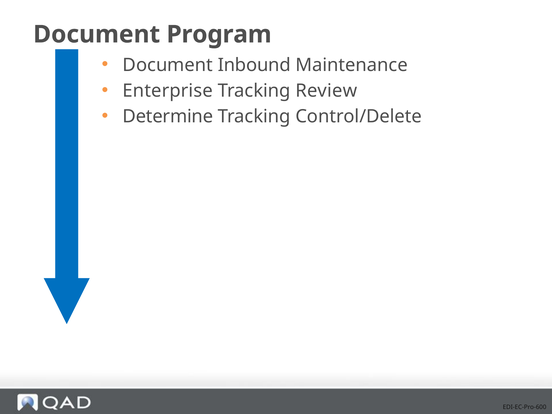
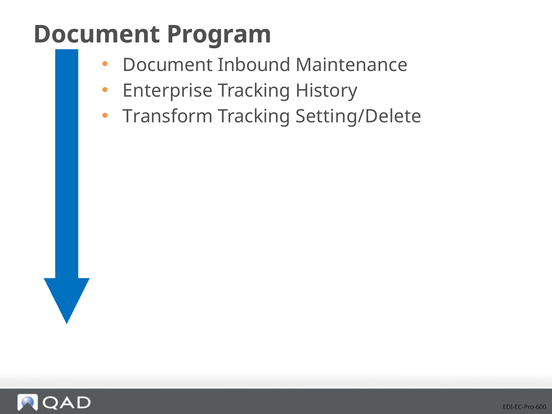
Review: Review -> History (326, 91)
Determine: Determine -> Transform (168, 116)
Control/Delete: Control/Delete -> Setting/Delete (359, 116)
